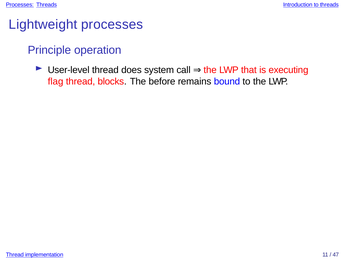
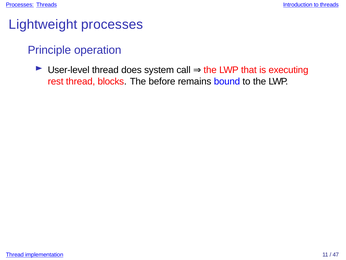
flag: flag -> rest (56, 81)
